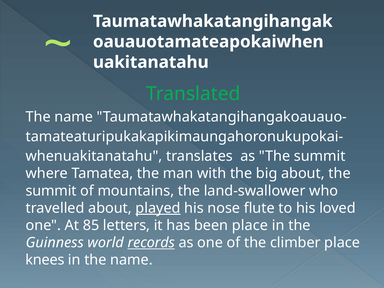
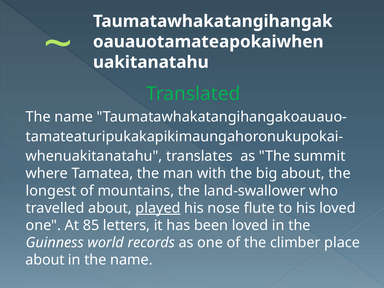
summit: summit -> longest (51, 191)
been place: place -> loved (250, 225)
records underline: present -> none (151, 243)
knees: knees -> about (45, 260)
